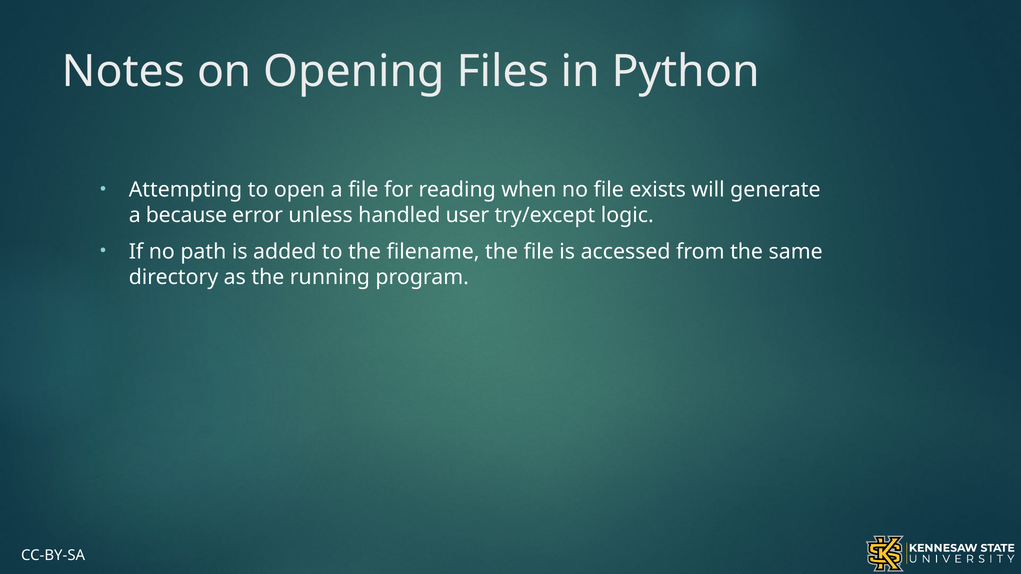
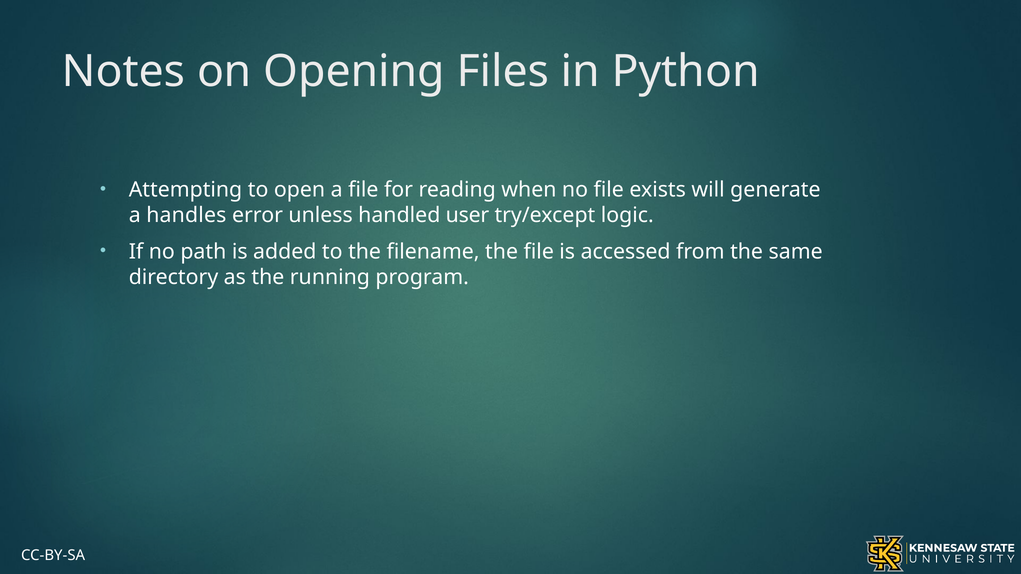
because: because -> handles (186, 216)
